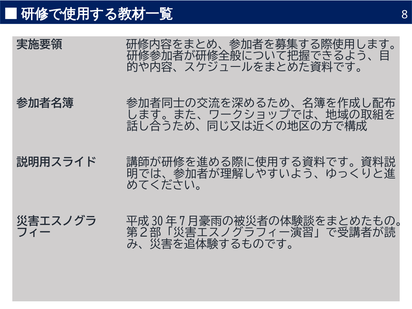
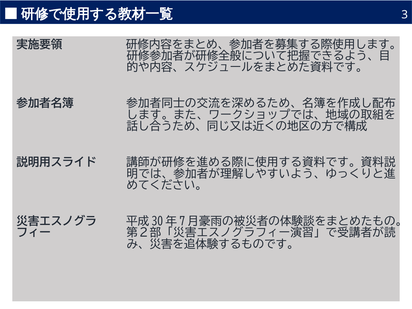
8: 8 -> 3 (405, 15)
